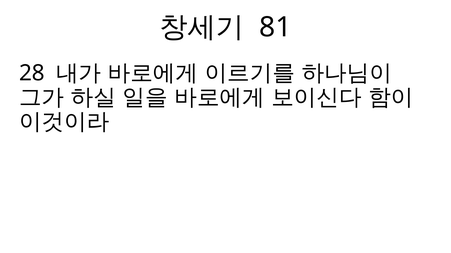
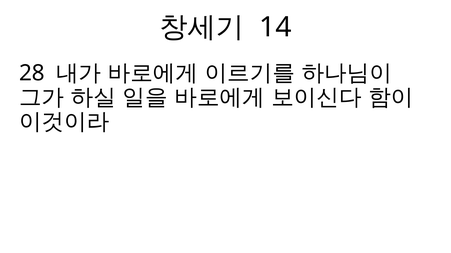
81: 81 -> 14 (275, 27)
